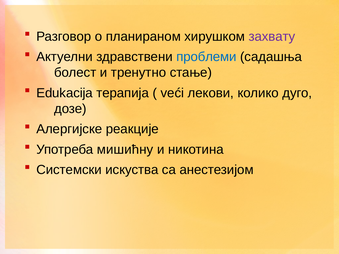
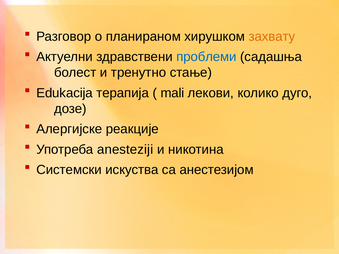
захвату colour: purple -> orange (272, 37)
veći: veći -> mali (172, 93)
мишићну: мишићну -> anesteziji (125, 150)
